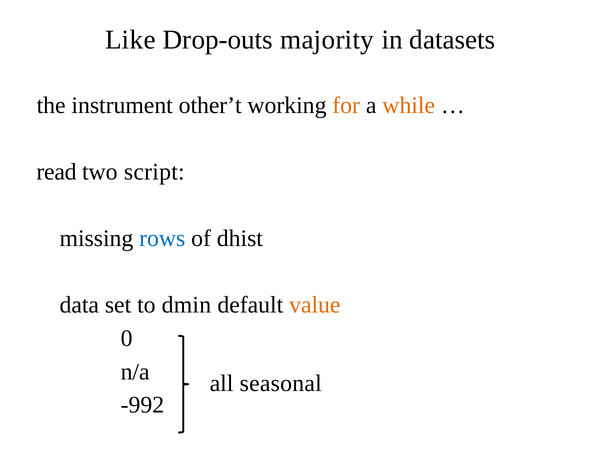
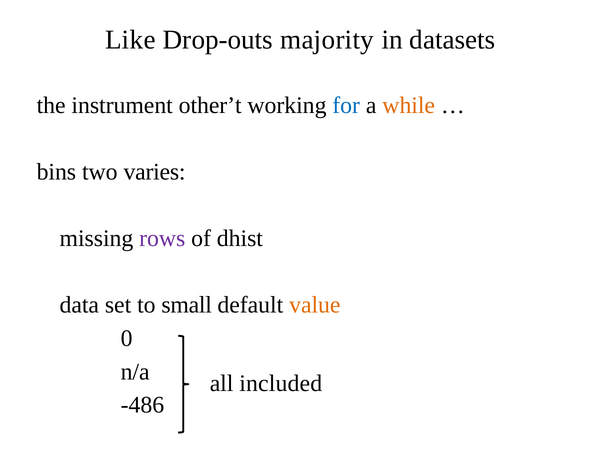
for colour: orange -> blue (346, 106)
read: read -> bins (56, 172)
script: script -> varies (155, 172)
rows colour: blue -> purple (162, 239)
dmin: dmin -> small (187, 305)
seasonal: seasonal -> included (281, 384)
-992: -992 -> -486 (142, 405)
